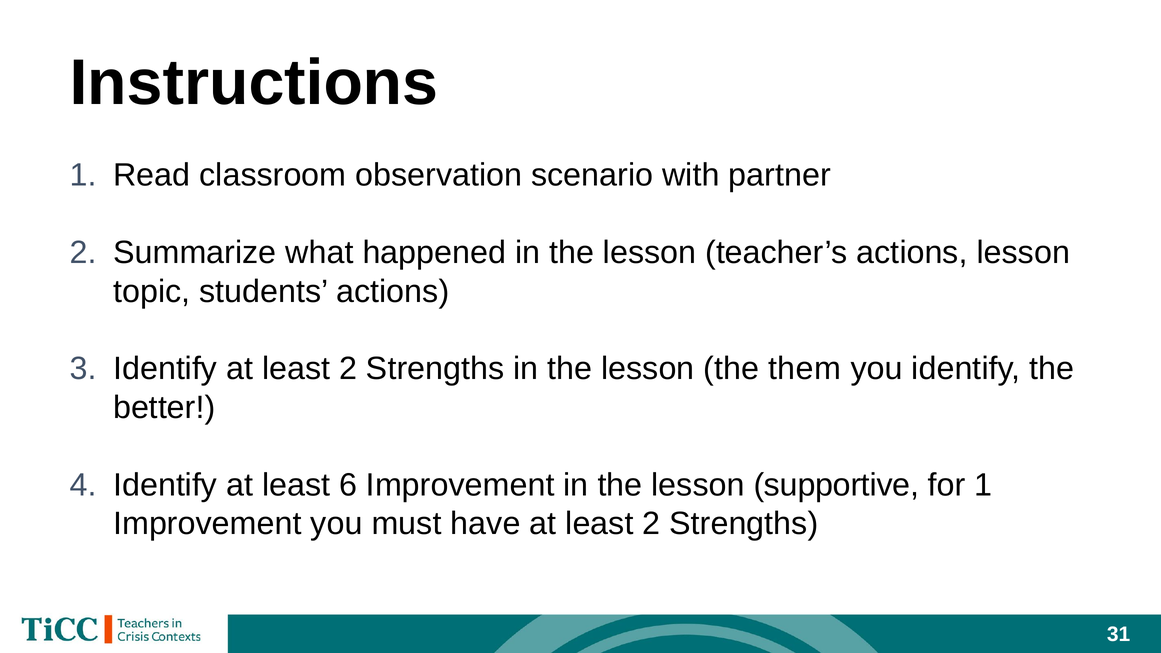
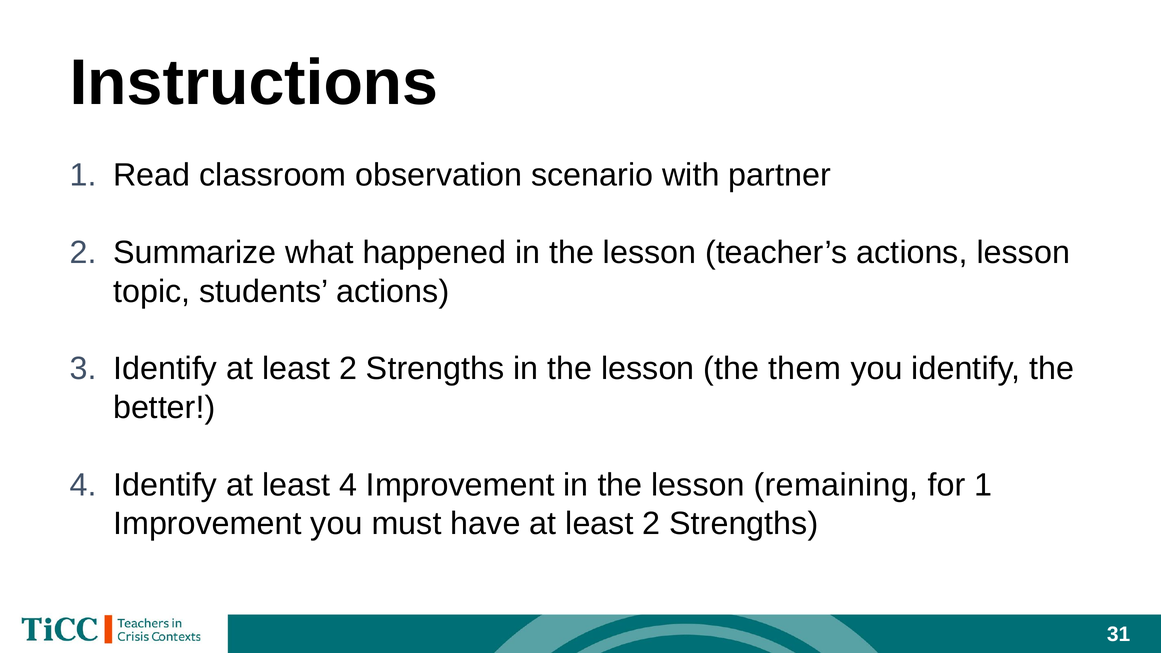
least 6: 6 -> 4 (348, 485)
supportive: supportive -> remaining (836, 485)
